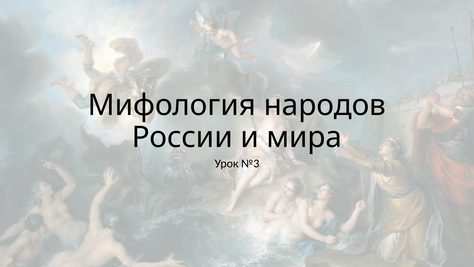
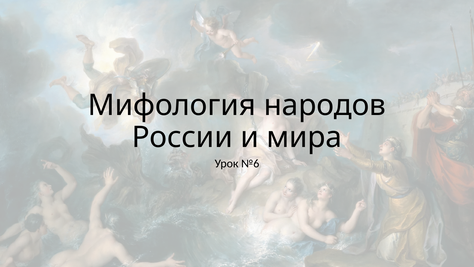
№3: №3 -> №6 (250, 163)
